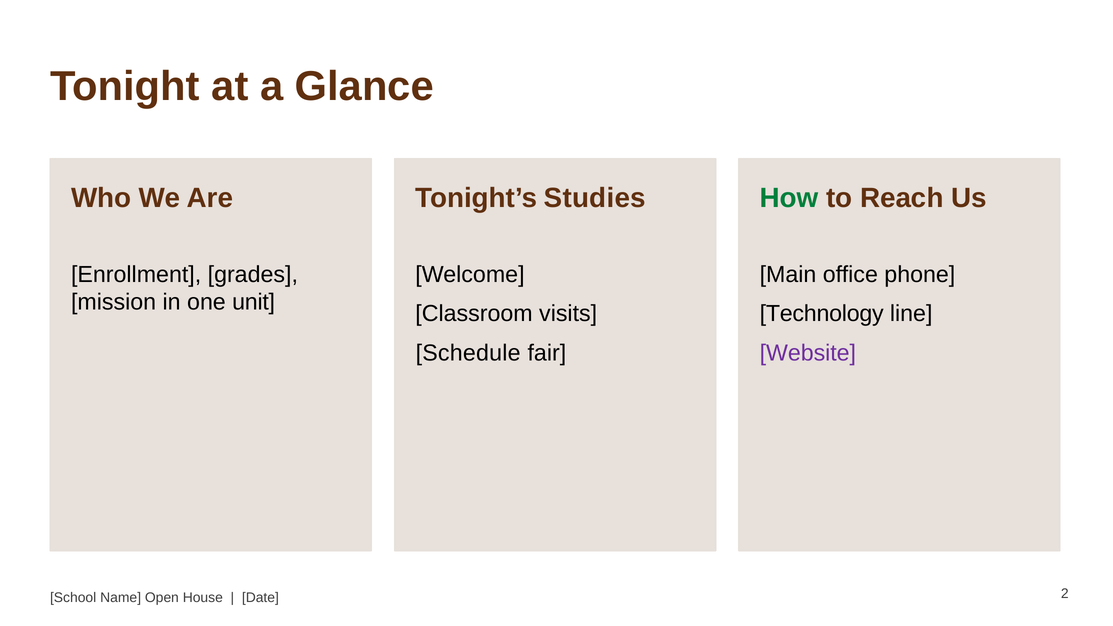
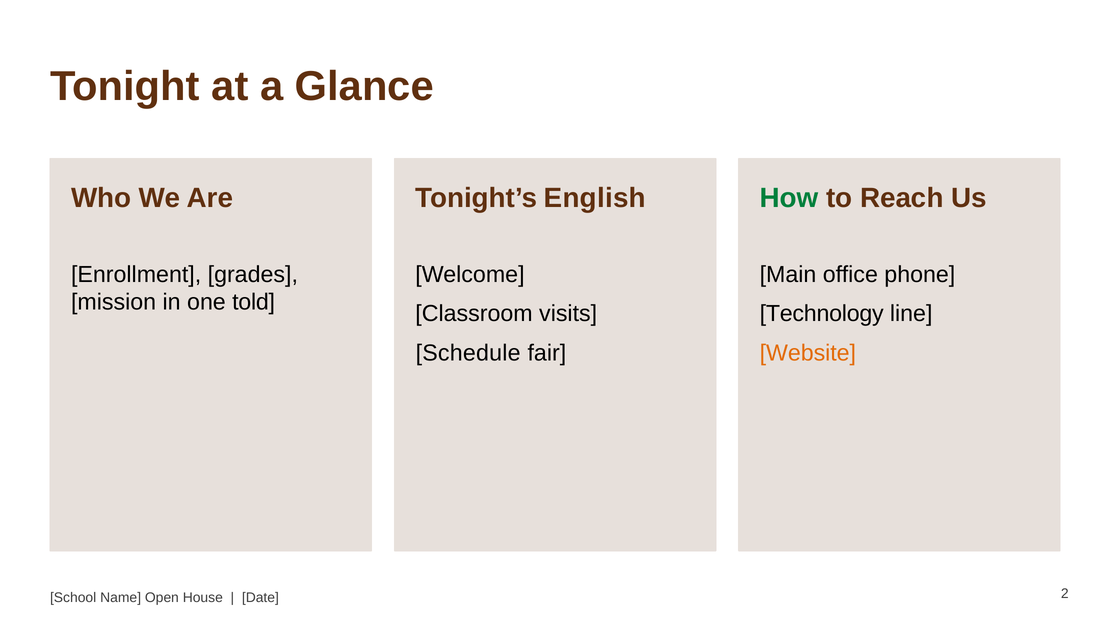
Studies: Studies -> English (595, 198)
unit: unit -> told (254, 302)
Website colour: purple -> orange (808, 353)
